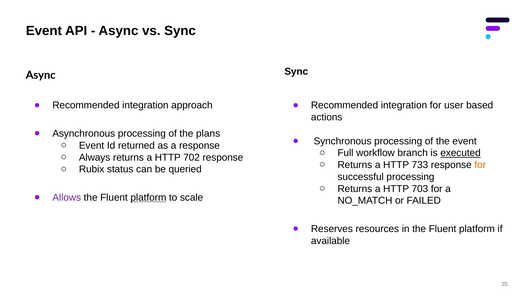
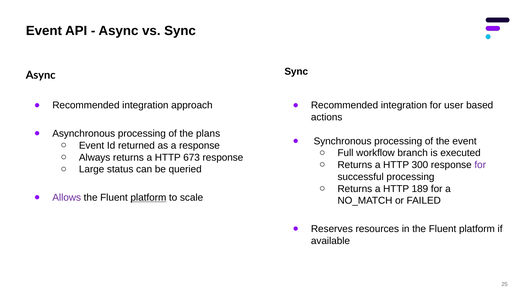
executed underline: present -> none (461, 153)
702: 702 -> 673 (192, 158)
733: 733 -> 300 (420, 165)
for colour: orange -> purple (480, 165)
Rubix: Rubix -> Large (92, 170)
703: 703 -> 189 (420, 189)
